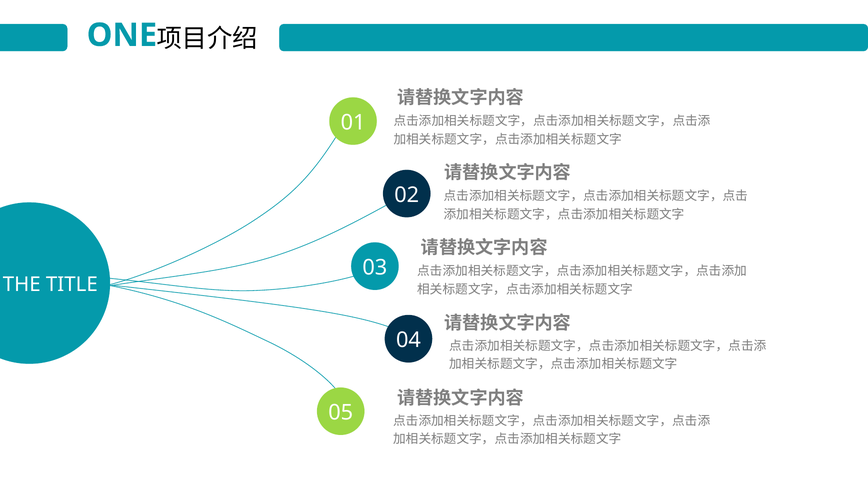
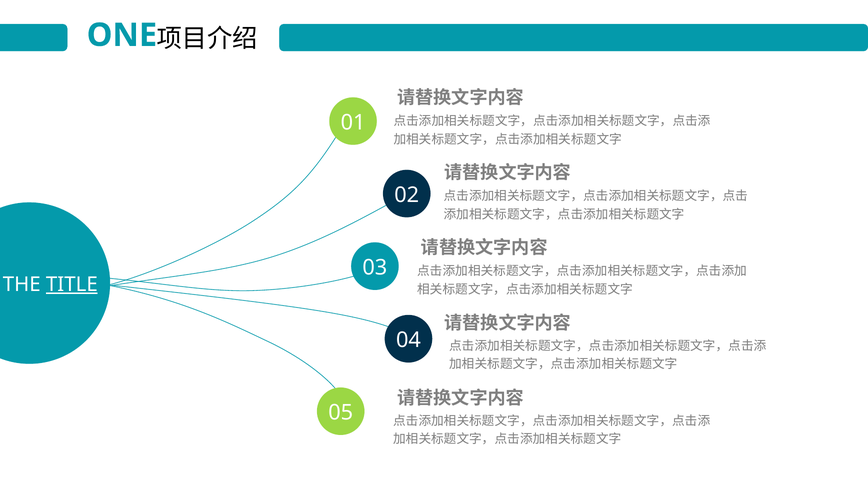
TITLE underline: none -> present (72, 285)
